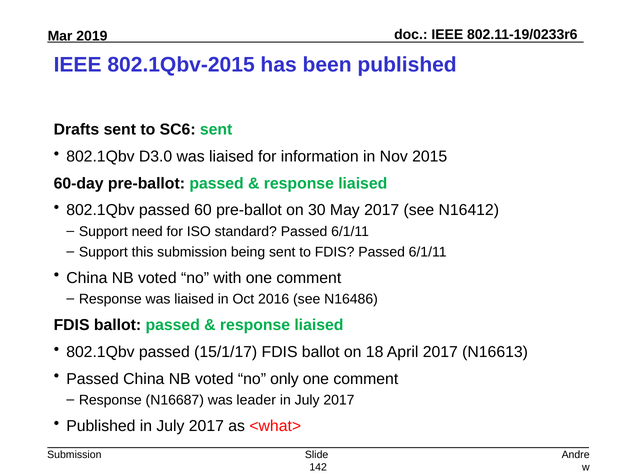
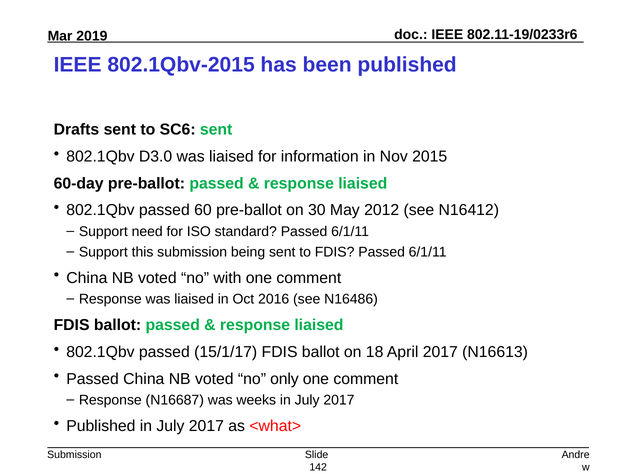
May 2017: 2017 -> 2012 (382, 210)
leader: leader -> weeks (256, 399)
